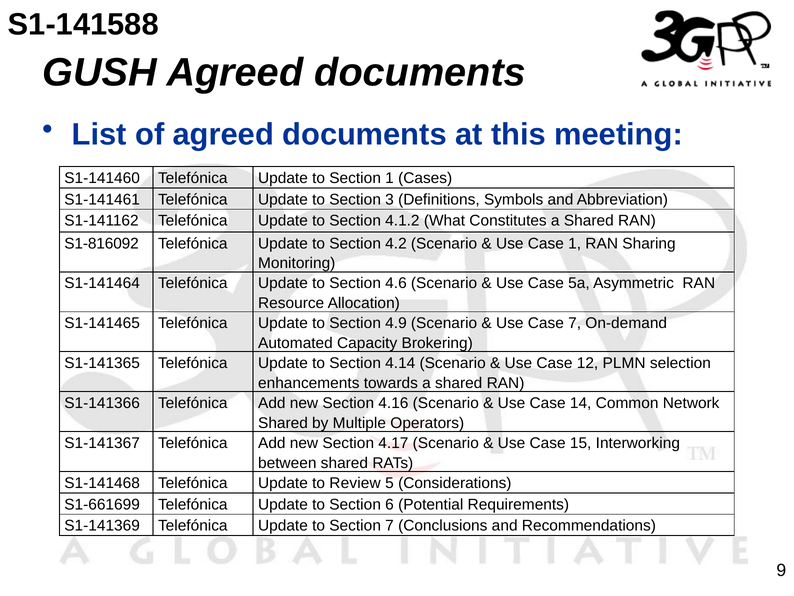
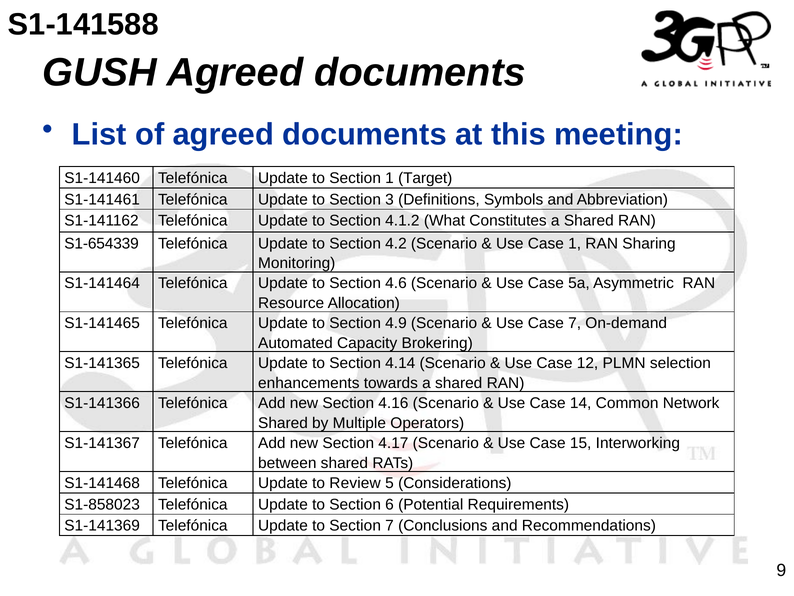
Cases: Cases -> Target (425, 178)
S1-816092: S1-816092 -> S1-654339 (102, 243)
S1-661699: S1-661699 -> S1-858023 (102, 504)
